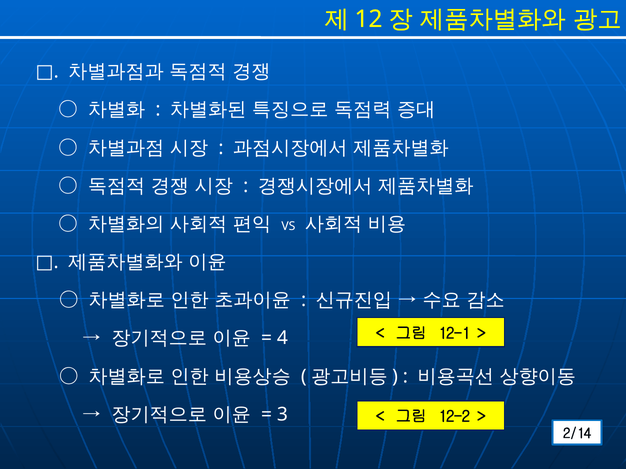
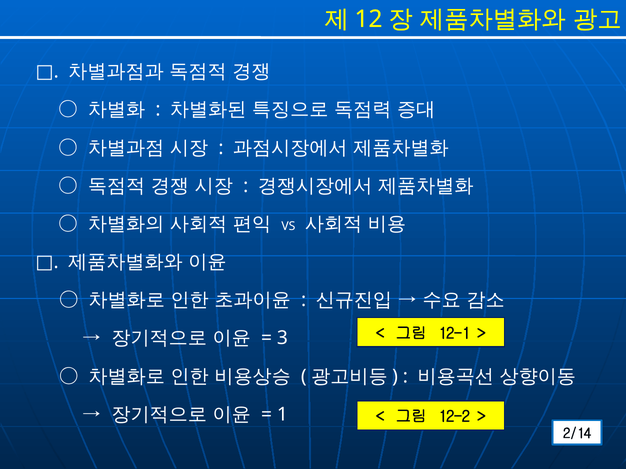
4: 4 -> 3 (282, 339)
3: 3 -> 1 (282, 415)
